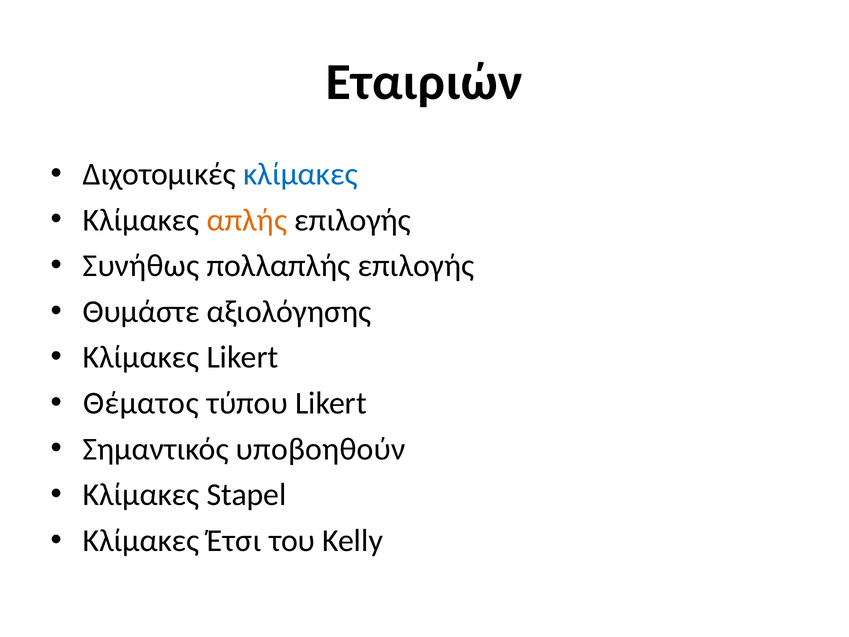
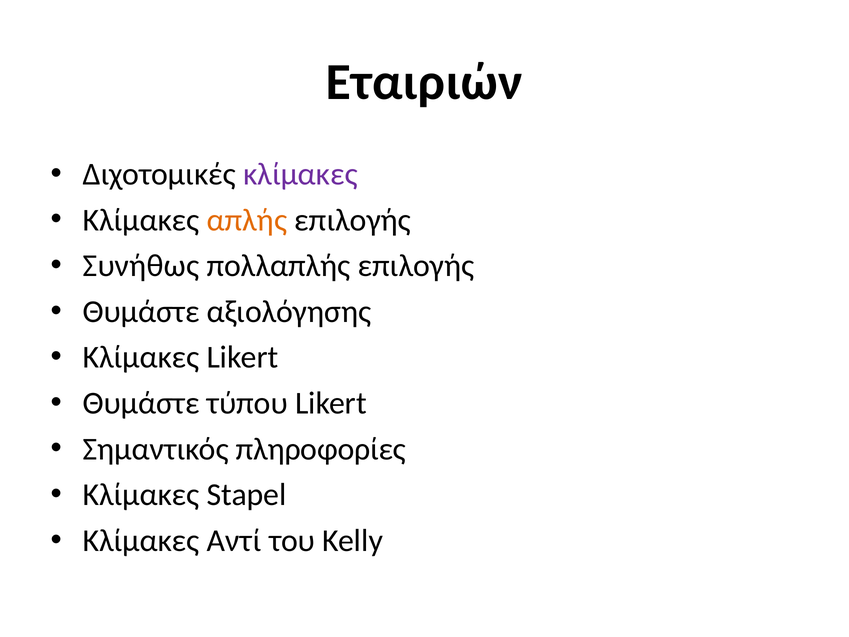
κλίμακες colour: blue -> purple (300, 174)
Θέματος: Θέματος -> Θυμάστε (141, 403)
υποβοηθούν: υποβοηθούν -> πληροφορίες (321, 449)
Έτσι: Έτσι -> Αντί (234, 541)
